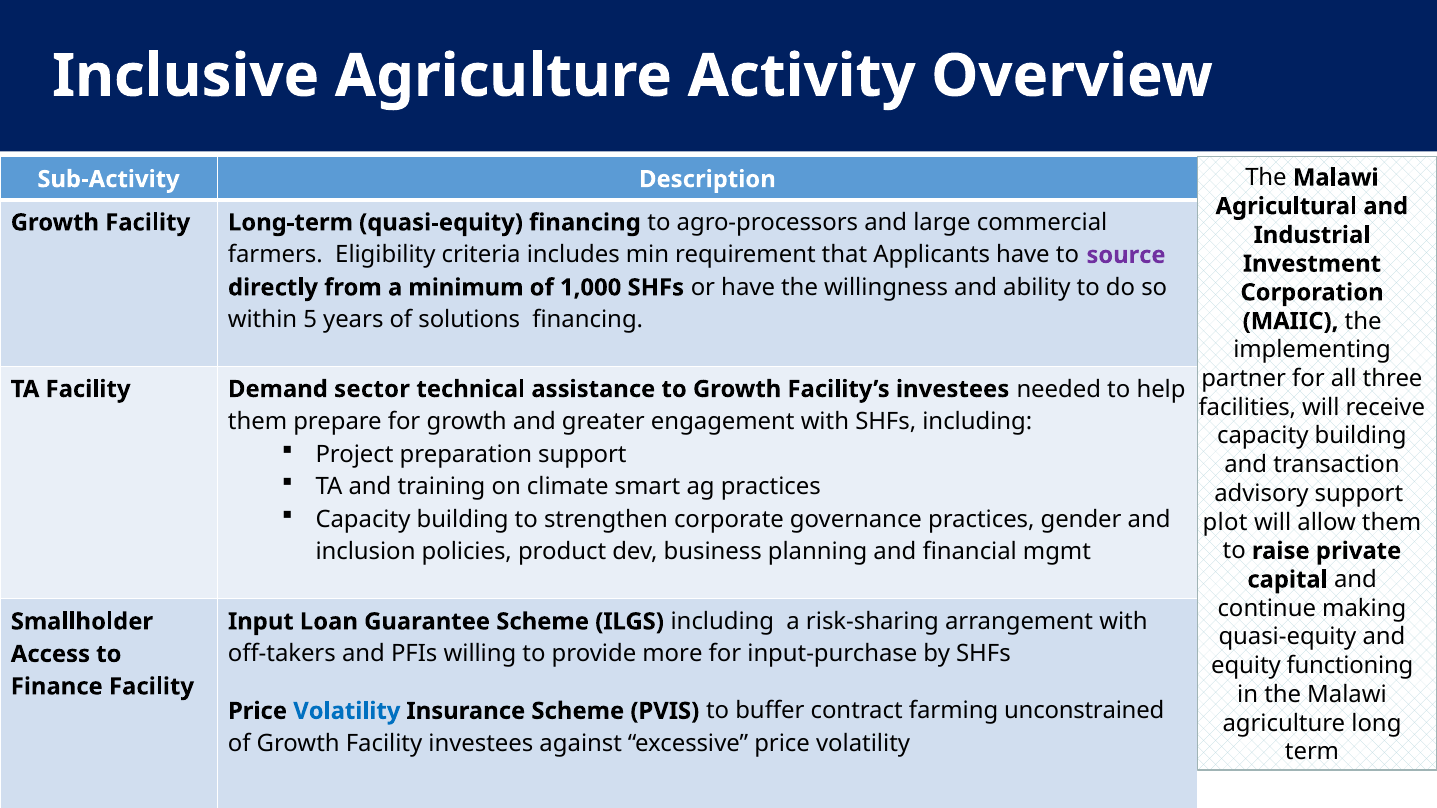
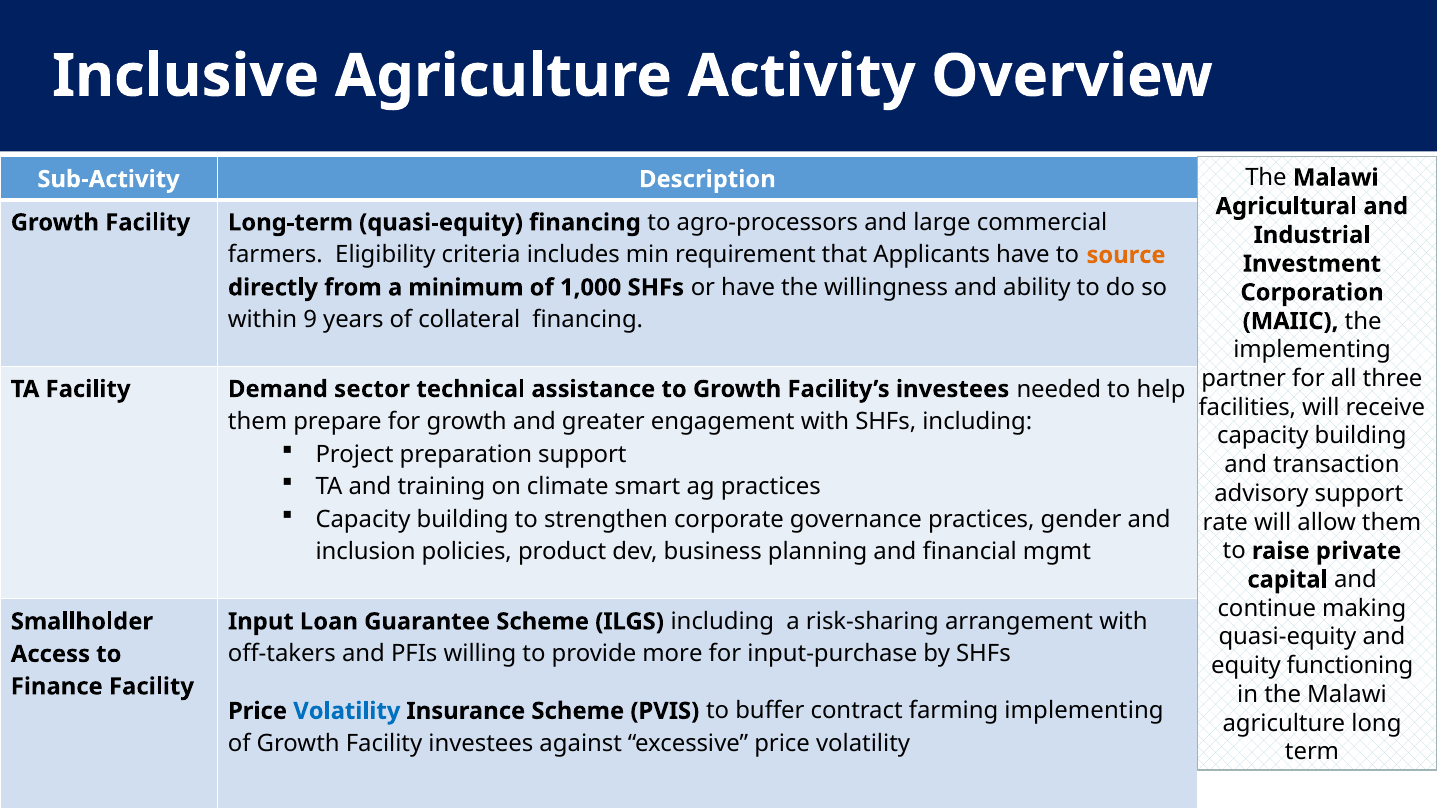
source colour: purple -> orange (1126, 255)
5: 5 -> 9 (310, 320)
solutions: solutions -> collateral (469, 320)
plot: plot -> rate (1225, 522)
farming unconstrained: unconstrained -> implementing (1084, 711)
